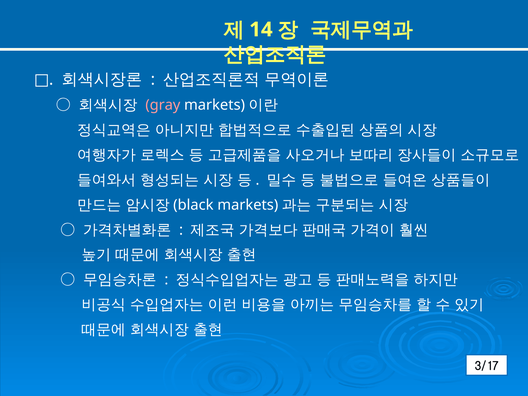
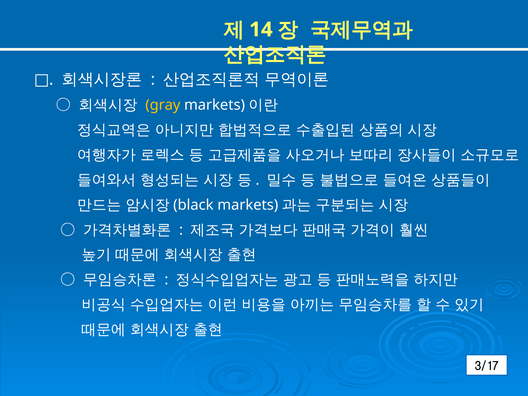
gray colour: pink -> yellow (163, 105)
